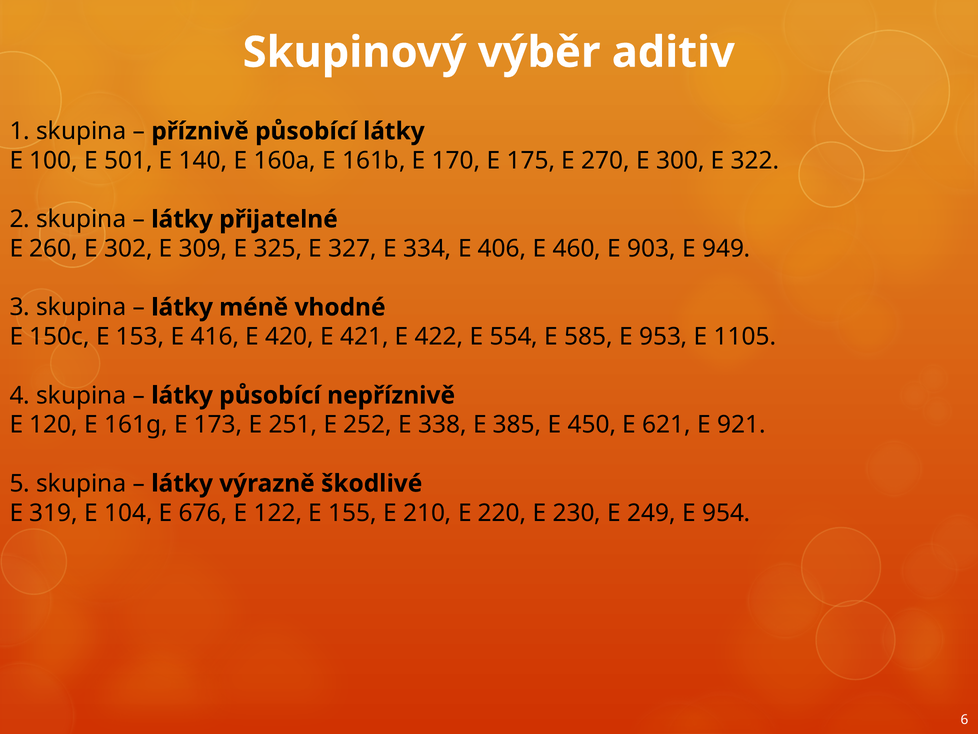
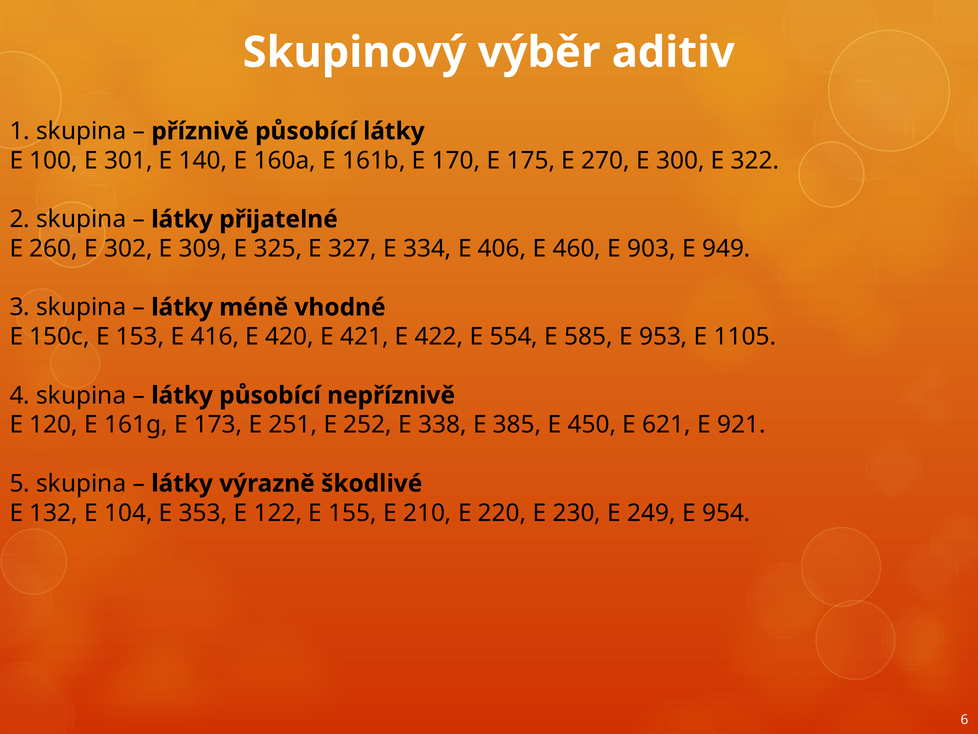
501: 501 -> 301 (128, 161)
319: 319 -> 132 (54, 513)
676: 676 -> 353 (203, 513)
